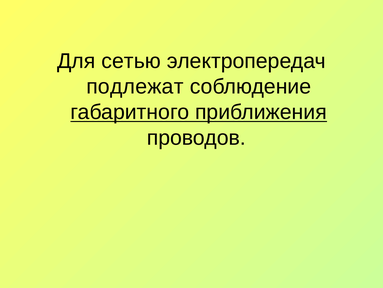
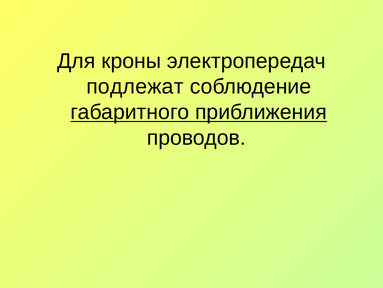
сетью: сетью -> кроны (131, 61)
